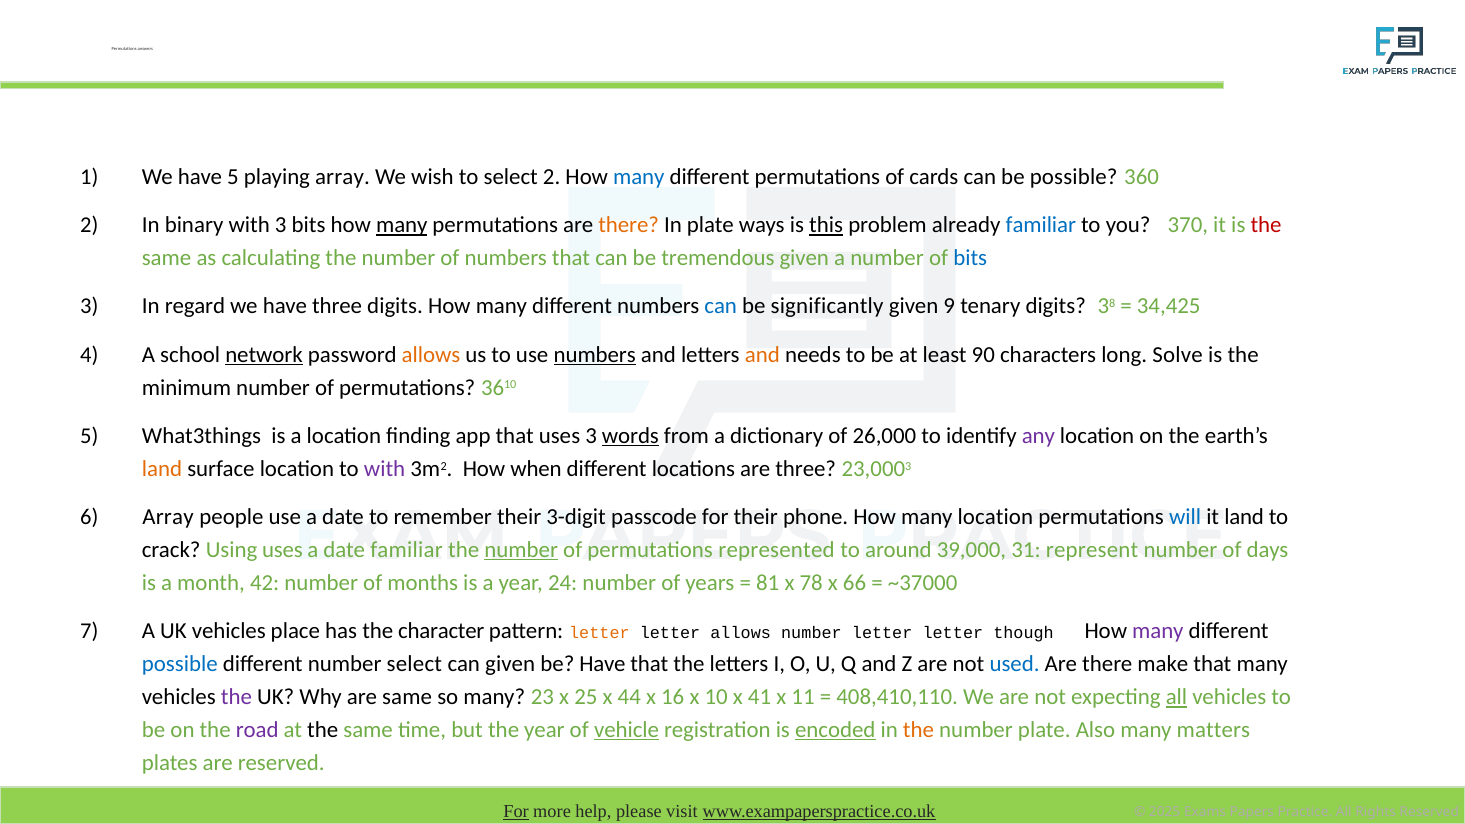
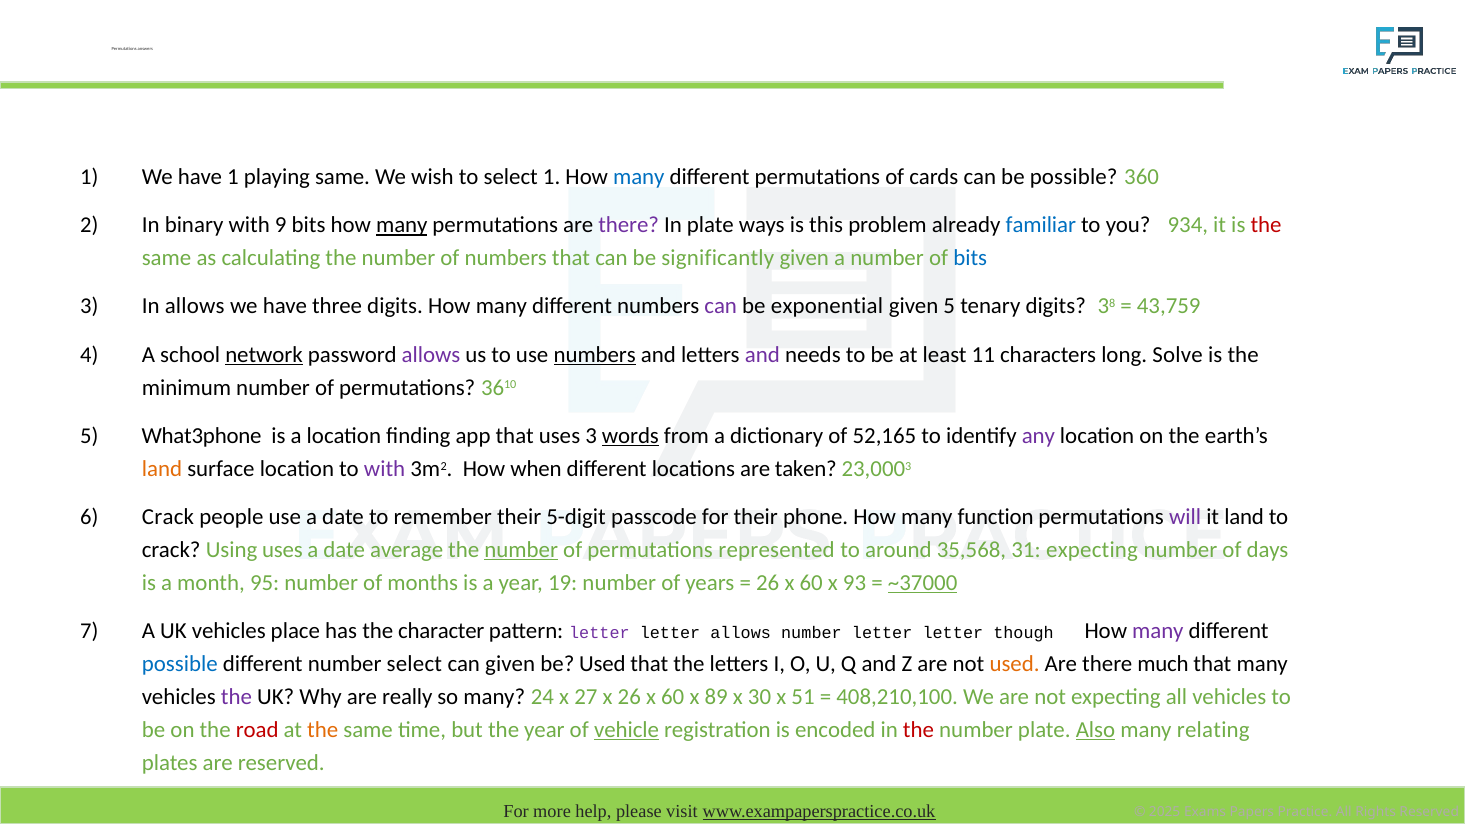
have 5: 5 -> 1 (233, 177)
playing array: array -> same (343, 177)
select 2: 2 -> 1 (552, 177)
with 3: 3 -> 9 (281, 225)
there colour: orange -> purple (629, 225)
this underline: present -> none (826, 225)
370: 370 -> 934 (1188, 225)
tremendous: tremendous -> significantly (718, 258)
In regard: regard -> allows (195, 306)
can colour: blue -> purple (721, 306)
significantly: significantly -> exponential (827, 306)
given 9: 9 -> 5 (949, 306)
34,425: 34,425 -> 43,759 (1169, 306)
allows colour: orange -> purple (431, 355)
and colour: orange -> purple (762, 355)
90: 90 -> 11 (983, 355)
What3things: What3things -> What3phone (202, 436)
26,000: 26,000 -> 52,165 (884, 436)
are three: three -> taken (806, 469)
6 Array: Array -> Crack (168, 517)
3-digit: 3-digit -> 5-digit (576, 517)
many location: location -> function (996, 517)
will colour: blue -> purple (1185, 517)
date familiar: familiar -> average (407, 550)
39,000: 39,000 -> 35,568 (971, 550)
31 represent: represent -> expecting (1092, 550)
42: 42 -> 95 (265, 583)
24: 24 -> 19 (563, 583)
81: 81 -> 26 (768, 583)
78: 78 -> 60 (811, 583)
66: 66 -> 93 (855, 583)
~37000 underline: none -> present (923, 583)
letter colour: orange -> purple (599, 633)
be Have: Have -> Used (602, 664)
used colour: blue -> orange (1015, 664)
make: make -> much (1163, 664)
are same: same -> really (407, 697)
23: 23 -> 24 (542, 697)
25: 25 -> 27 (586, 697)
x 44: 44 -> 26 (629, 697)
16: 16 -> 60 (673, 697)
10: 10 -> 89 (716, 697)
41: 41 -> 30 (760, 697)
11: 11 -> 51 (803, 697)
408,410,110: 408,410,110 -> 408,210,100 (897, 697)
all underline: present -> none (1176, 697)
road colour: purple -> red (257, 730)
the colour: black -> orange (323, 730)
encoded underline: present -> none (835, 730)
the colour: orange -> red (919, 730)
Also underline: none -> present (1096, 730)
matters: matters -> relating (1213, 730)
For underline: present -> none (516, 811)
